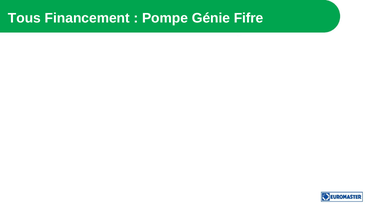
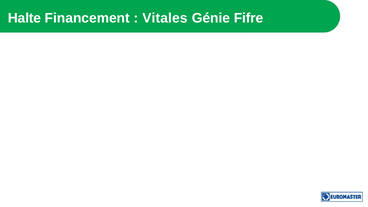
Tous: Tous -> Halte (25, 18)
Pompe: Pompe -> Vitales (165, 18)
